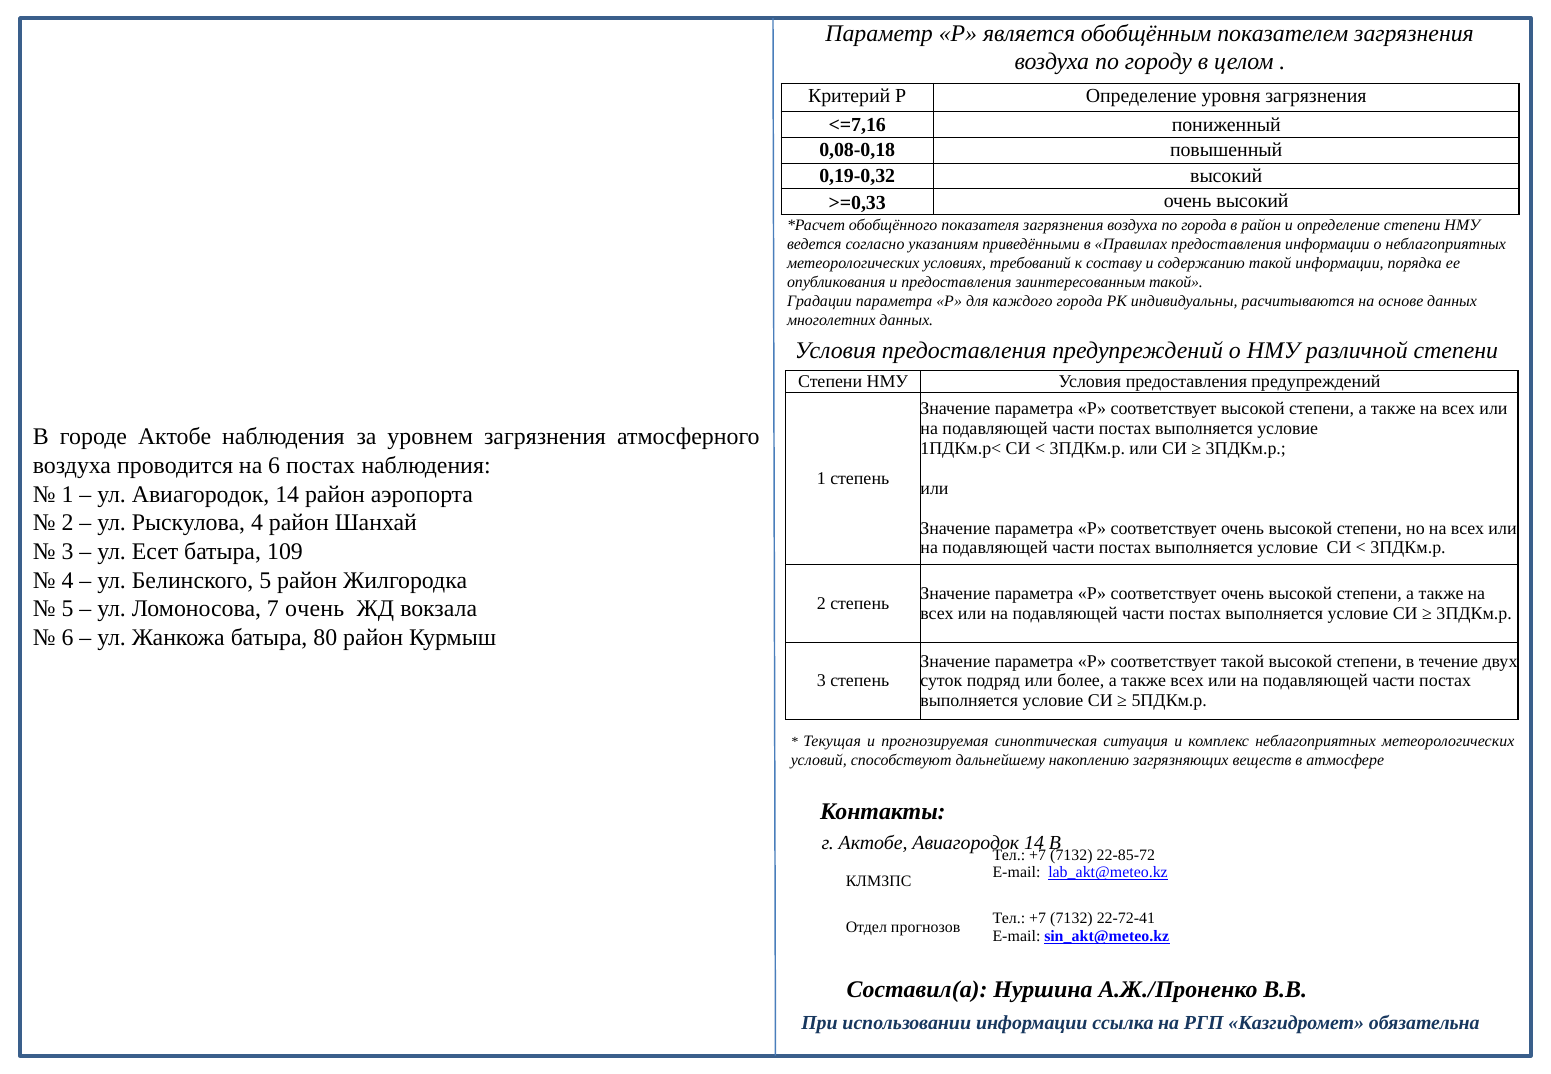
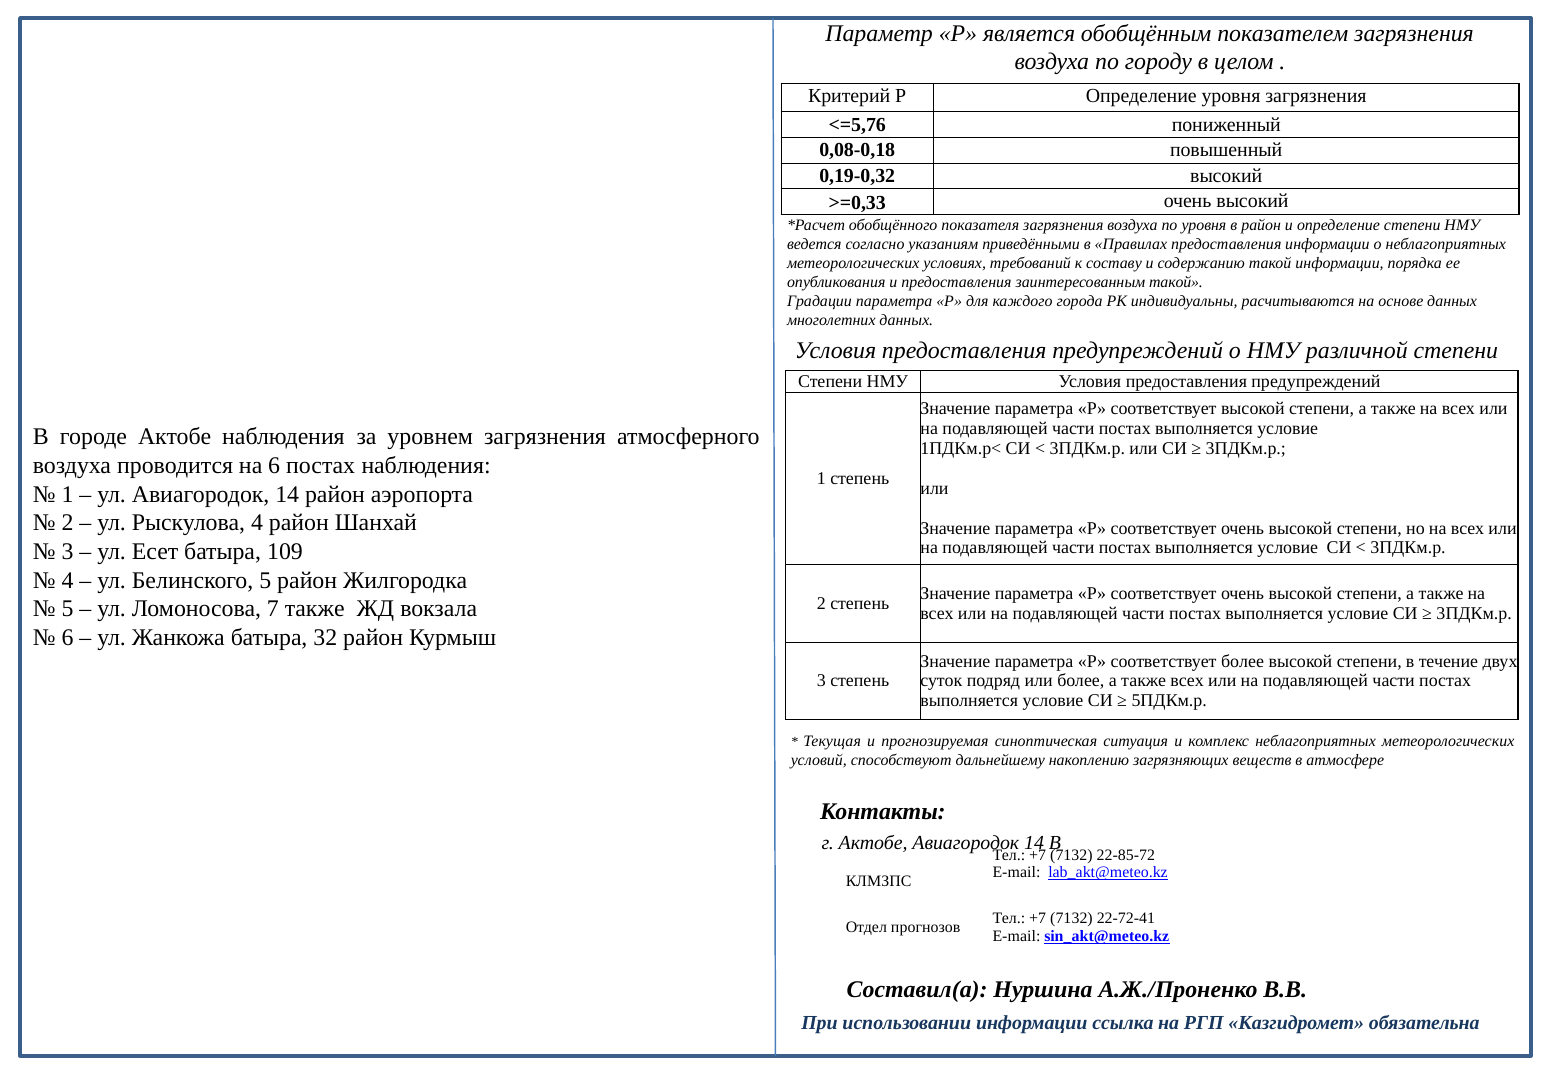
<=7,16: <=7,16 -> <=5,76 (857, 125)
по города: города -> уровня (1204, 225)
7 очень: очень -> также (315, 609)
80: 80 -> 32 (325, 637)
соответствует такой: такой -> более (1243, 661)
